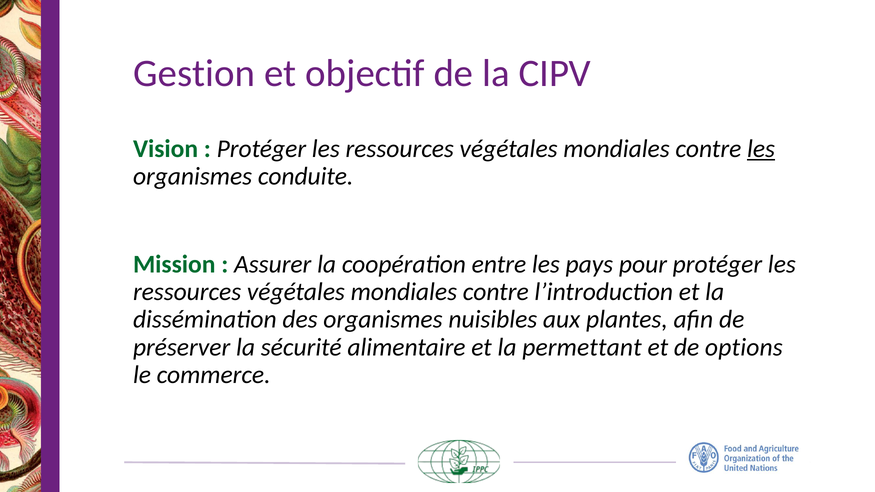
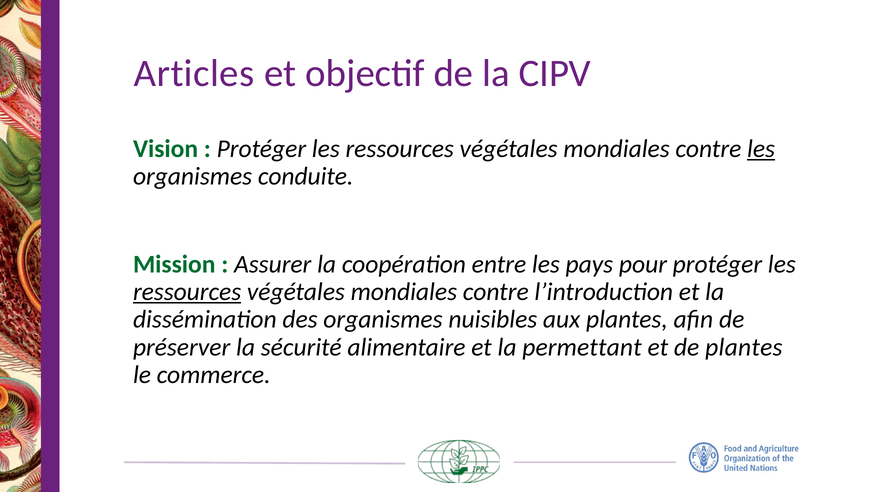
Gestion: Gestion -> Articles (194, 74)
ressources underline: none -> present (187, 292)
de options: options -> plantes (744, 347)
